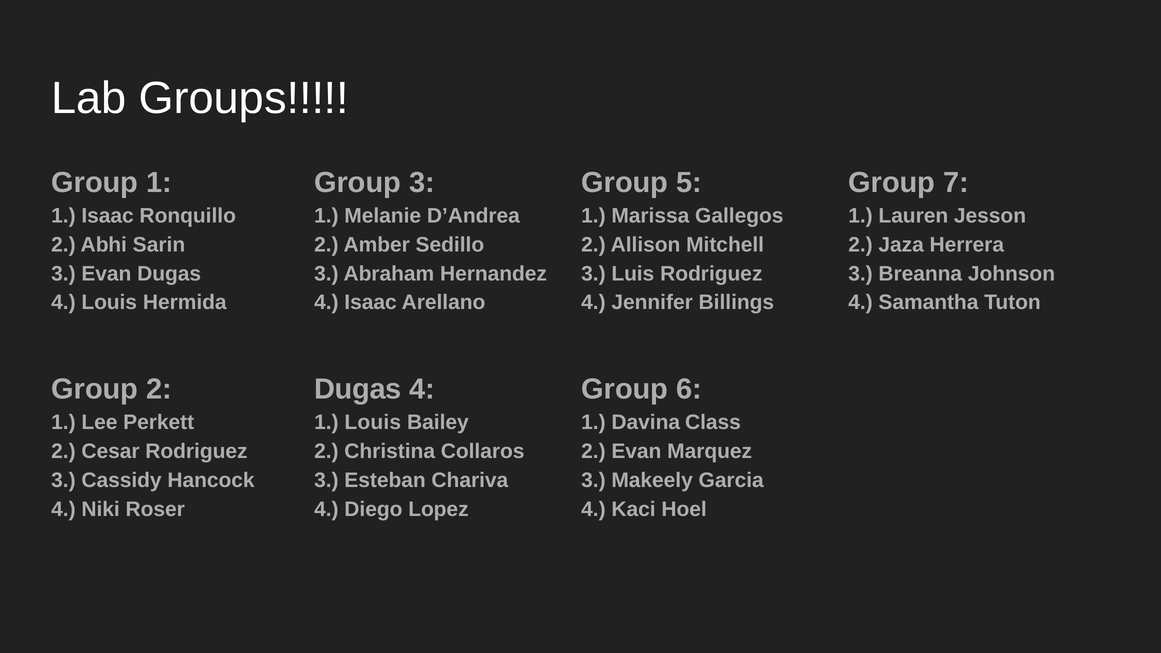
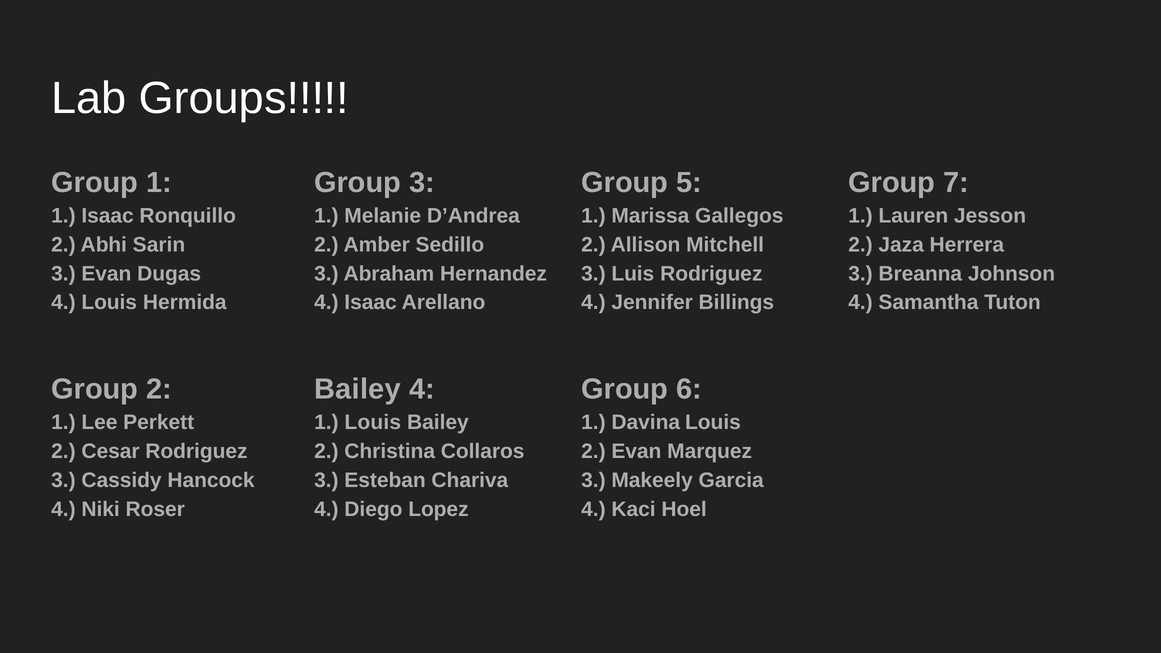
Dugas: Dugas -> Bailey (357, 389)
Davina Class: Class -> Louis (713, 423)
